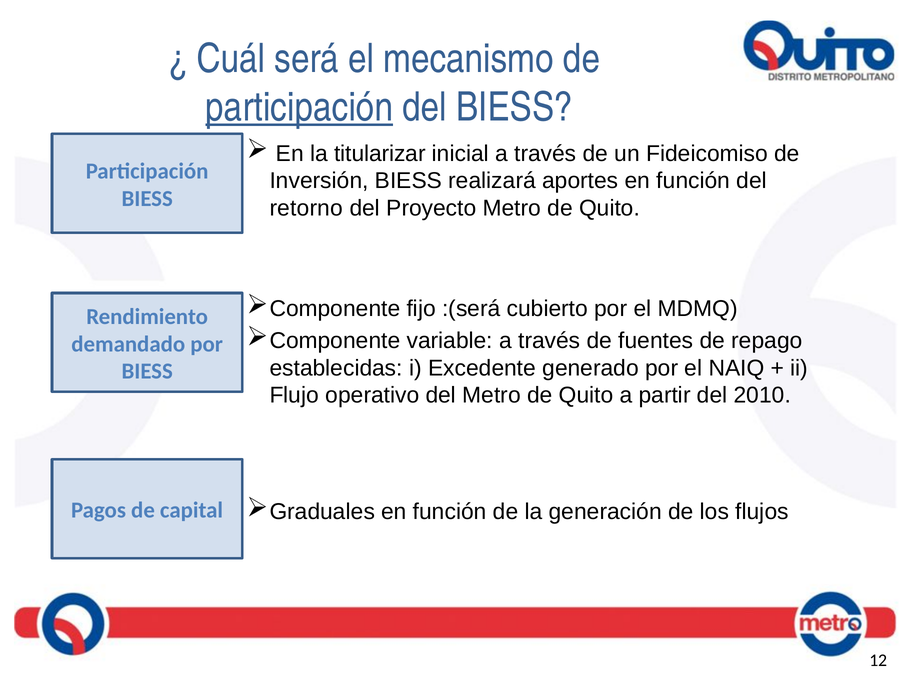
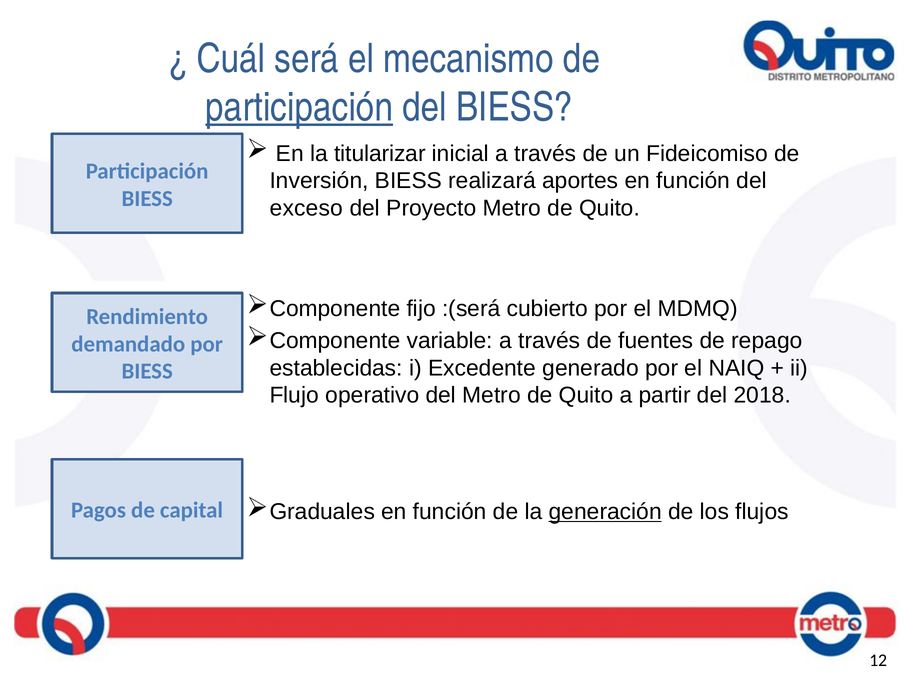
retorno: retorno -> exceso (306, 208)
2010: 2010 -> 2018 (762, 396)
generación underline: none -> present (605, 512)
